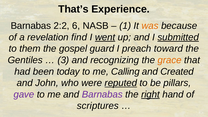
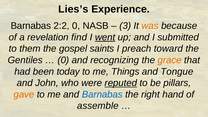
That’s: That’s -> Lies’s (73, 9)
2:2 6: 6 -> 0 (76, 26)
1: 1 -> 3 (125, 26)
submitted underline: present -> none (178, 37)
guard: guard -> saints (102, 49)
3: 3 -> 0 (63, 60)
Calling: Calling -> Things (125, 72)
Created: Created -> Tongue (177, 72)
gave colour: purple -> orange (24, 94)
Barnabas colour: purple -> blue (102, 94)
right underline: present -> none (150, 94)
scriptures: scriptures -> assemble (98, 106)
